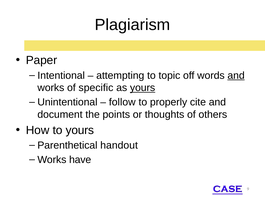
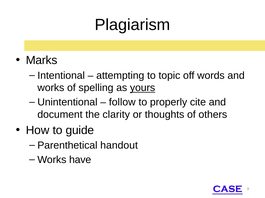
Paper: Paper -> Marks (42, 61)
and underline: present -> none (236, 76)
specific: specific -> spelling (96, 88)
points: points -> clarity (116, 115)
to yours: yours -> guide (80, 131)
